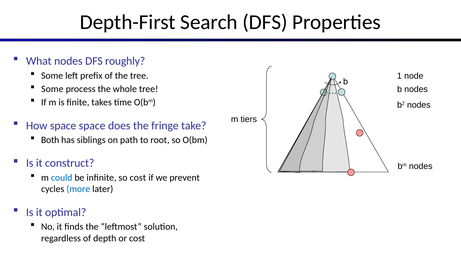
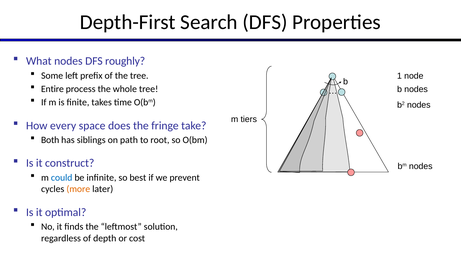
Some: Some -> Entire (52, 89)
How space: space -> every (63, 126)
so cost: cost -> best (138, 178)
more colour: blue -> orange (78, 189)
